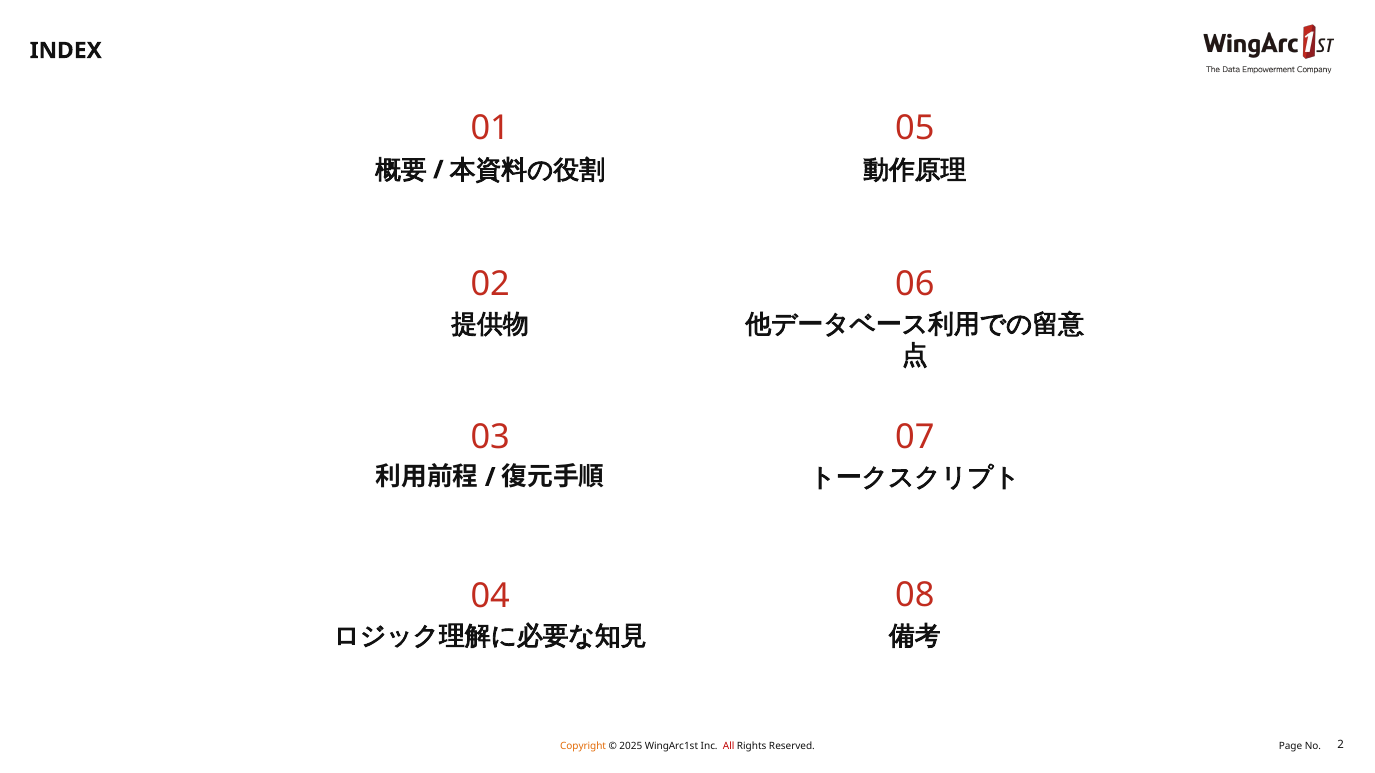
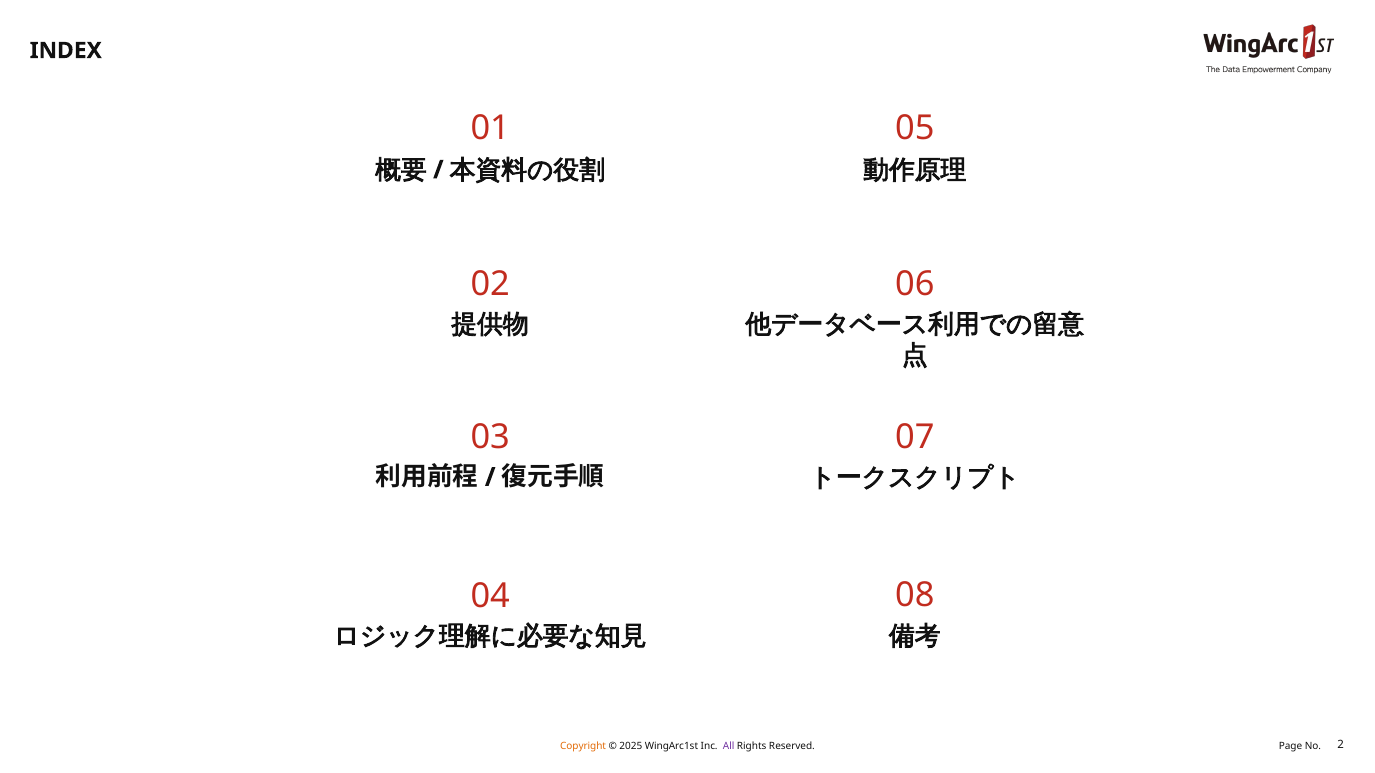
All colour: red -> purple (729, 746)
